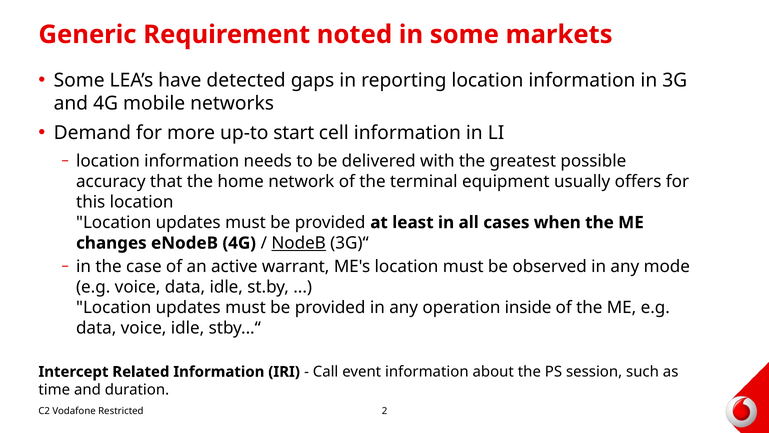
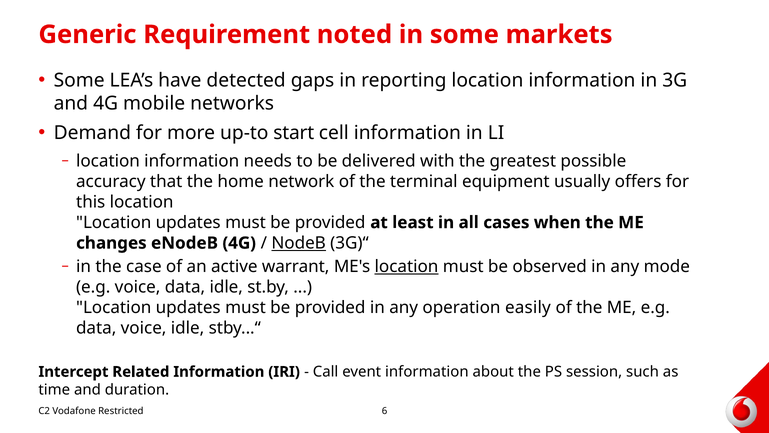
location underline: none -> present (406, 267)
inside: inside -> easily (528, 308)
2: 2 -> 6 (385, 411)
